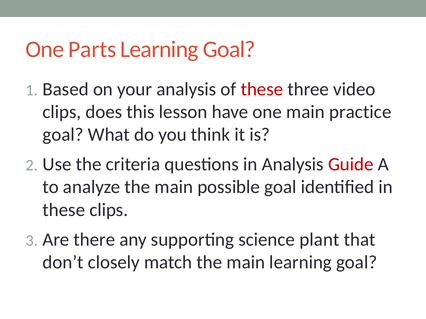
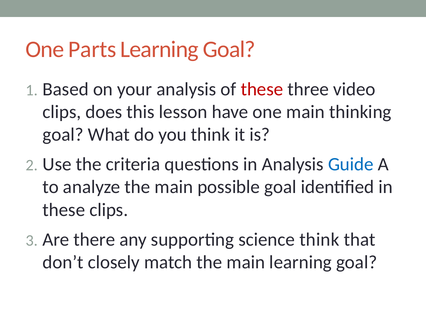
practice: practice -> thinking (360, 112)
Guide colour: red -> blue (351, 165)
science plant: plant -> think (319, 240)
